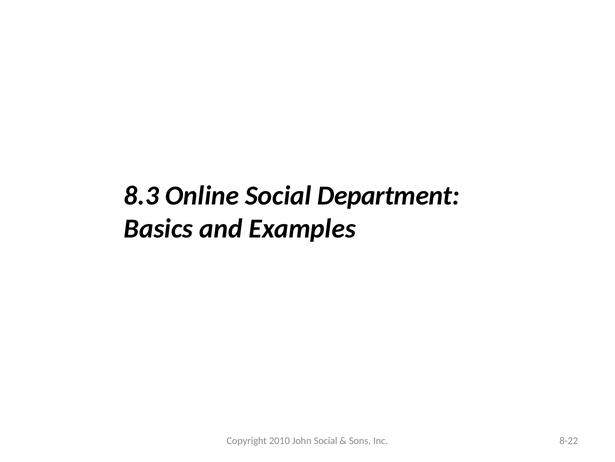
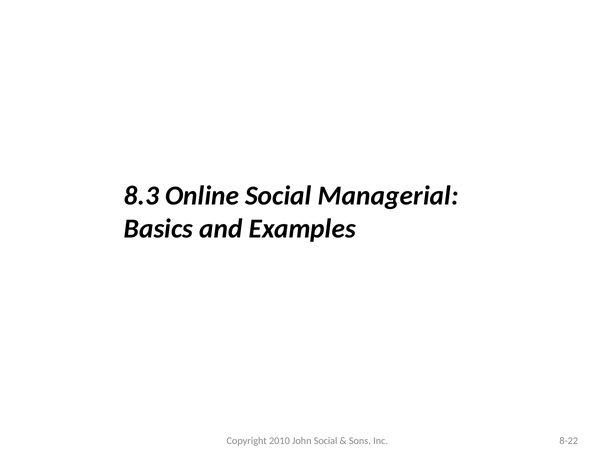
Department: Department -> Managerial (388, 196)
